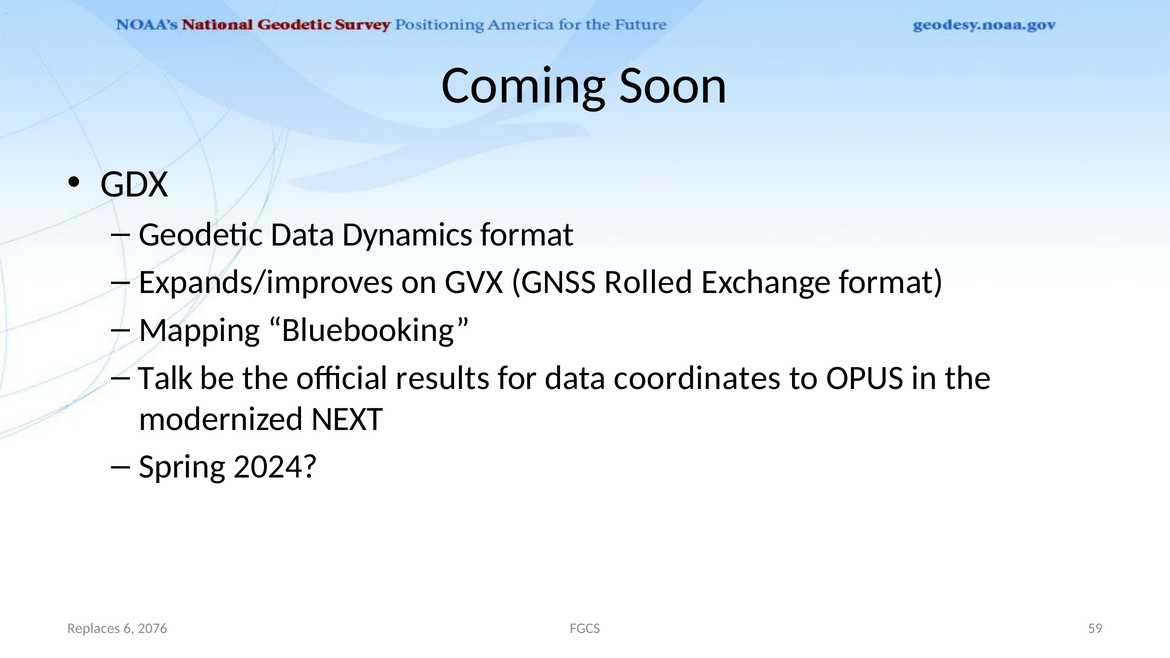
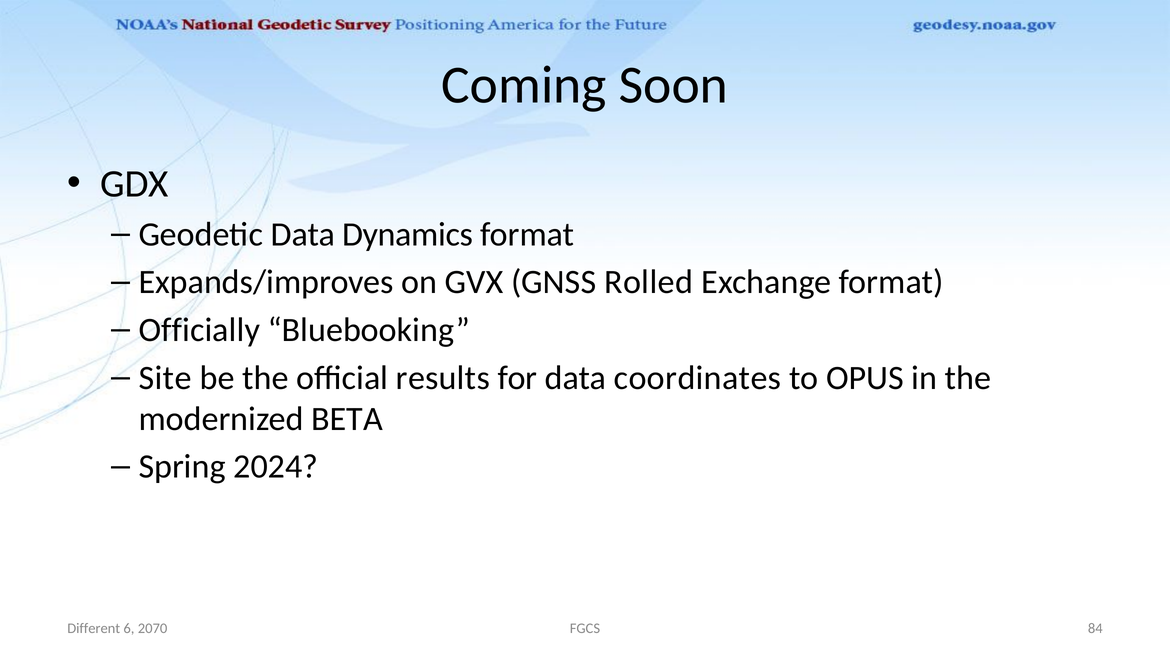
Mapping: Mapping -> Officially (199, 330)
Talk: Talk -> Site (165, 378)
NEXT: NEXT -> BETA (347, 419)
Replaces: Replaces -> Different (94, 628)
2076: 2076 -> 2070 (153, 628)
59: 59 -> 84 (1095, 628)
